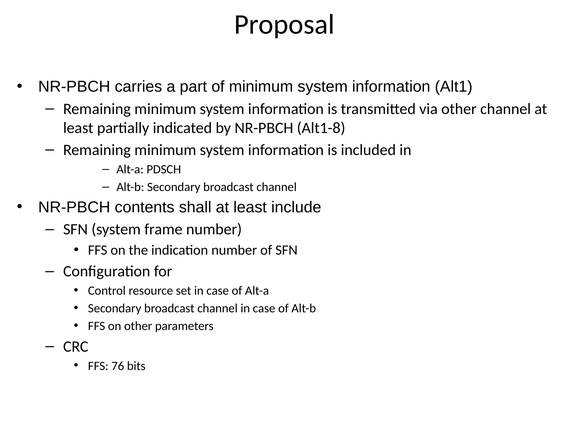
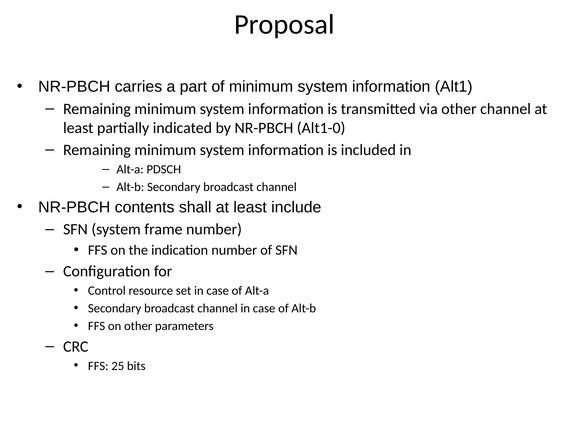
Alt1-8: Alt1-8 -> Alt1-0 (321, 128)
76: 76 -> 25 (118, 366)
